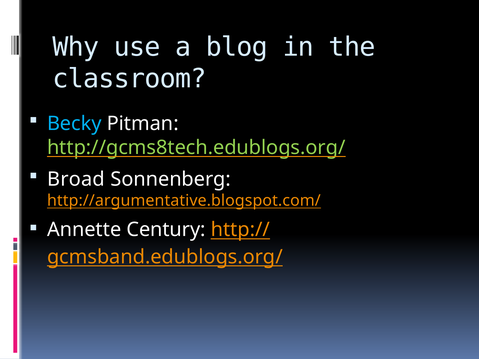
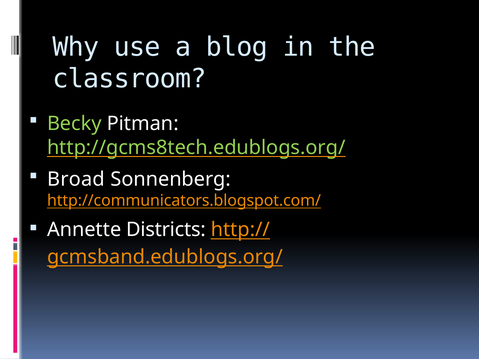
Becky colour: light blue -> light green (74, 124)
http://argumentative.blogspot.com/: http://argumentative.blogspot.com/ -> http://communicators.blogspot.com/ (184, 201)
Century: Century -> Districts (166, 230)
